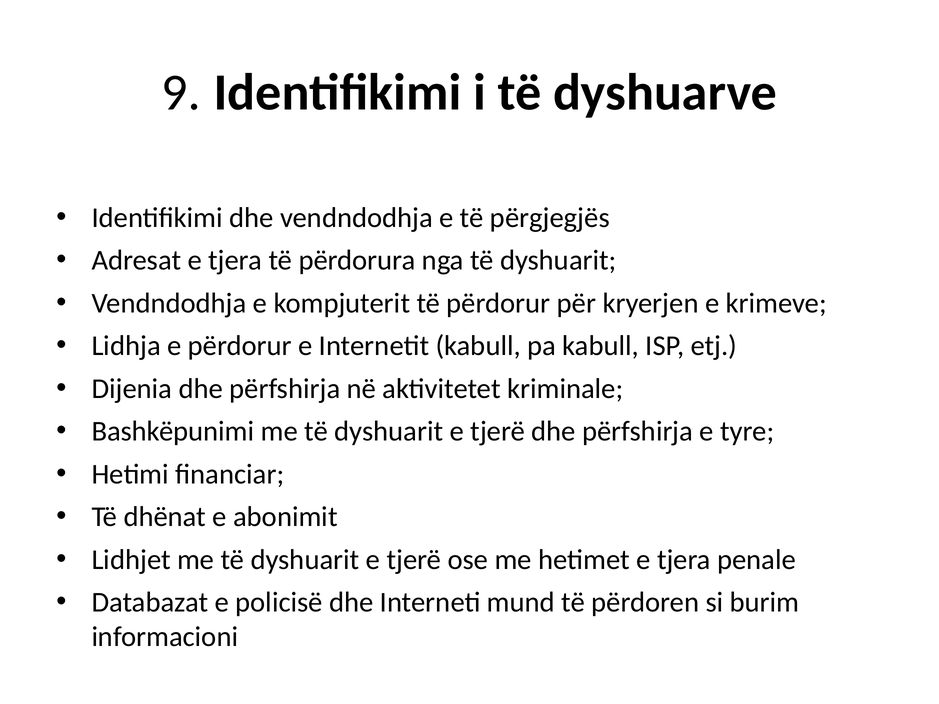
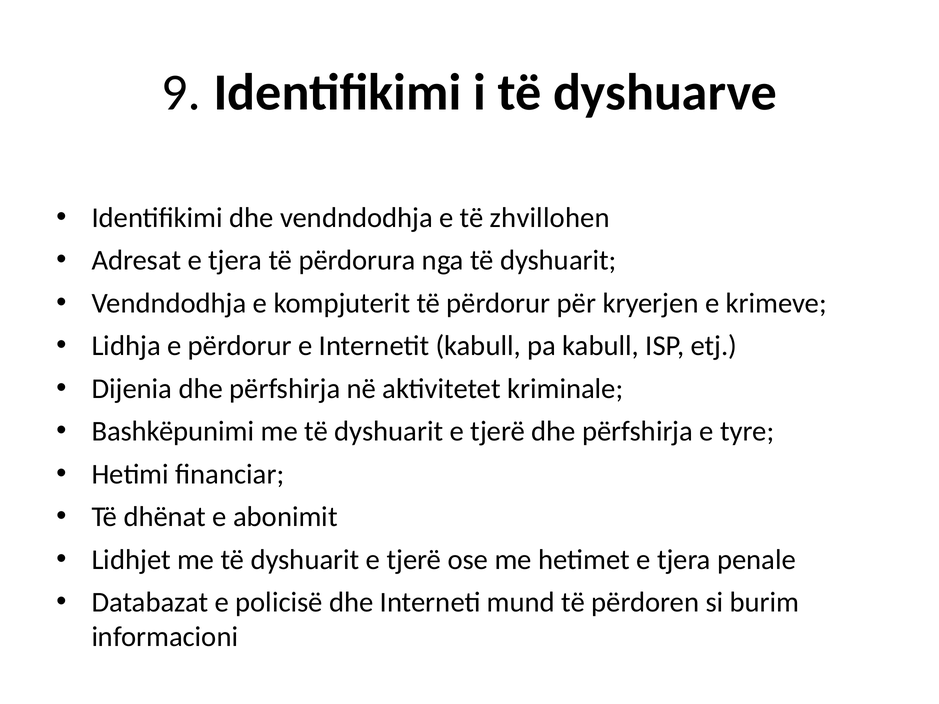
përgjegjës: përgjegjës -> zhvillohen (550, 218)
